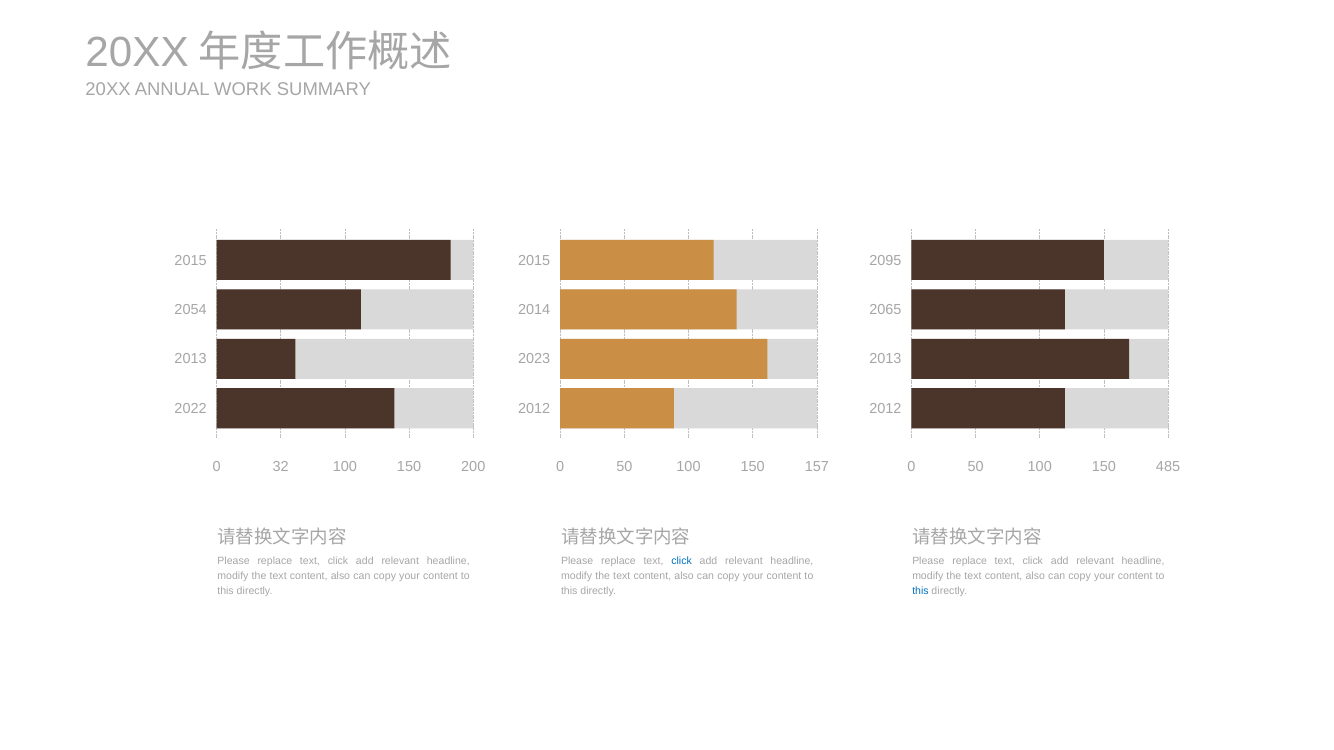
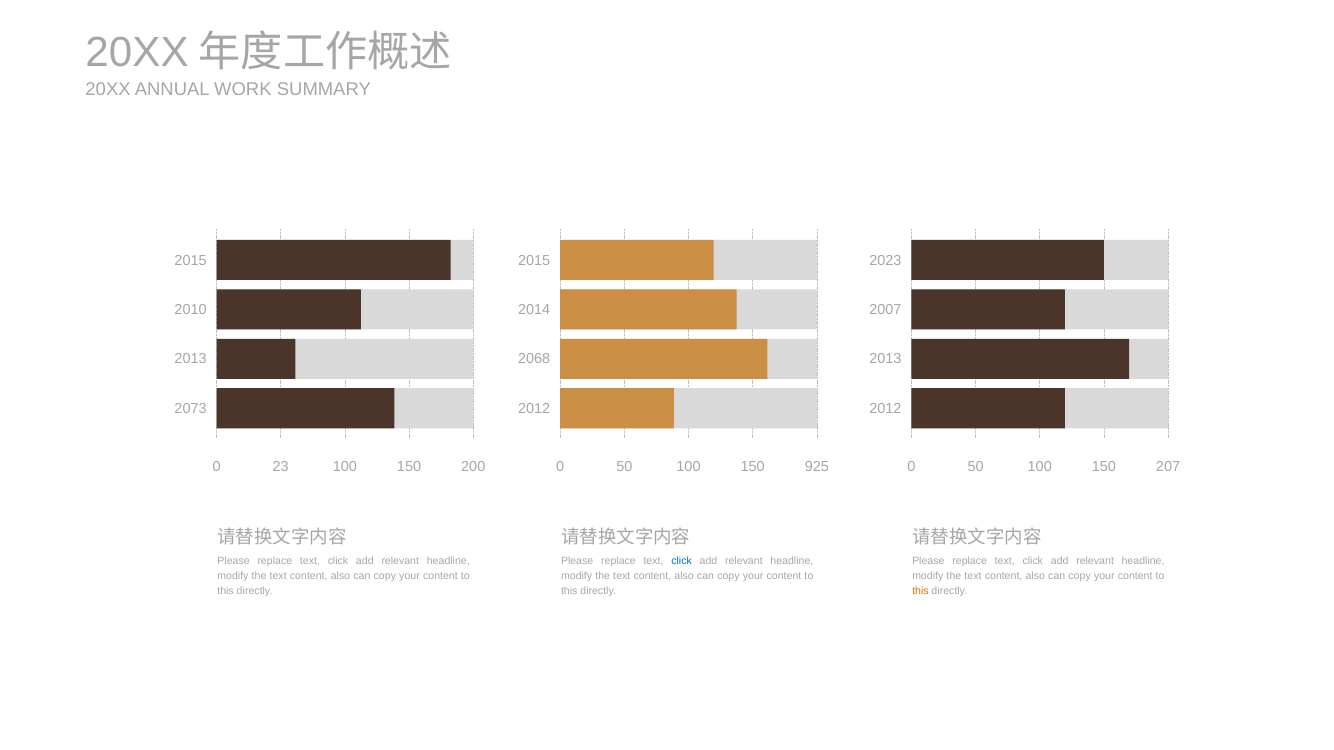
2095: 2095 -> 2023 (885, 260)
2054: 2054 -> 2010 (191, 310)
2065: 2065 -> 2007 (885, 310)
2023: 2023 -> 2068 (534, 359)
2022: 2022 -> 2073 (191, 409)
32: 32 -> 23 (281, 466)
157: 157 -> 925 (817, 466)
485: 485 -> 207 (1168, 466)
this colour: blue -> orange (920, 591)
